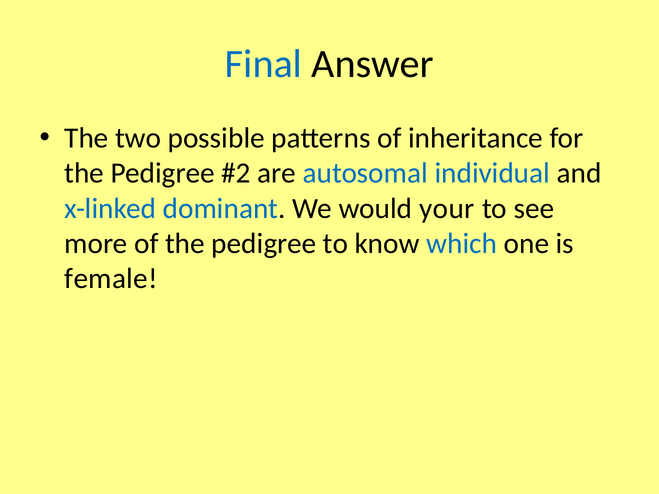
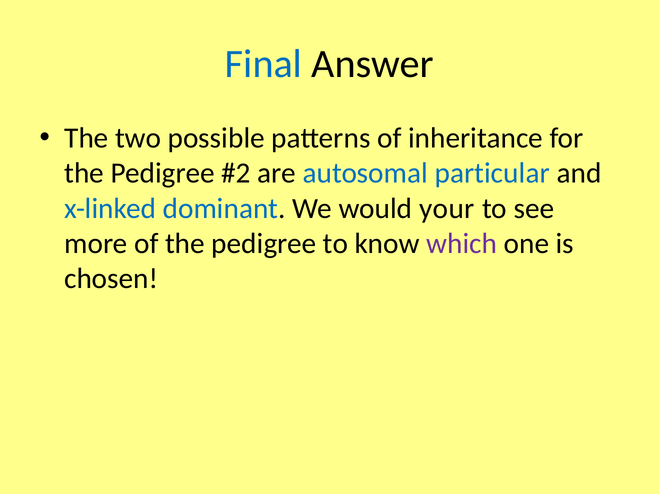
individual: individual -> particular (492, 173)
which colour: blue -> purple (462, 244)
female: female -> chosen (111, 279)
